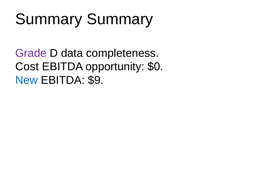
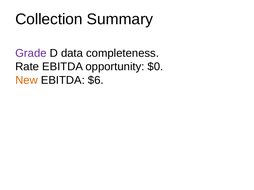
Summary: Summary -> Collection (49, 19)
Cost: Cost -> Rate (27, 67)
New colour: blue -> orange (26, 80)
$9: $9 -> $6 (96, 80)
